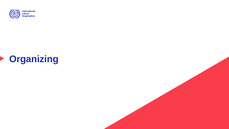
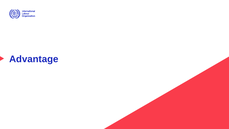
Organizing: Organizing -> Advantage (34, 59)
